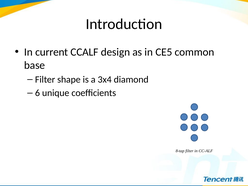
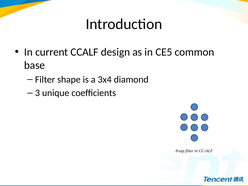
6: 6 -> 3 (37, 93)
